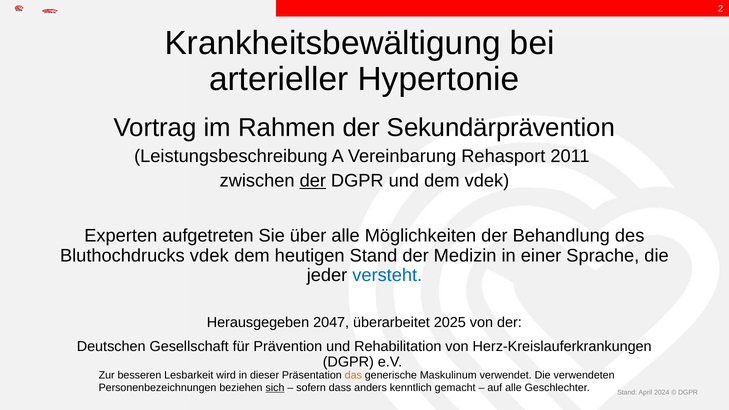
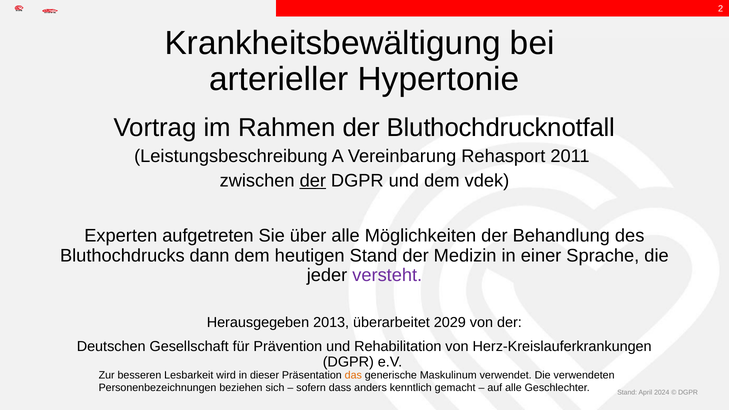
Sekundärprävention: Sekundärprävention -> Bluthochdrucknotfall (501, 128)
Bluthochdrucks vdek: vdek -> dann (210, 256)
versteht colour: blue -> purple (387, 275)
2047: 2047 -> 2013 (331, 323)
2025: 2025 -> 2029 (450, 323)
sich underline: present -> none (275, 388)
